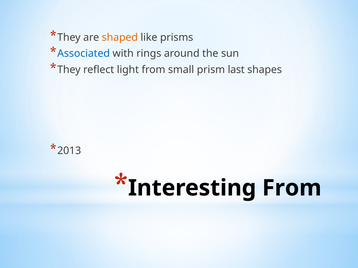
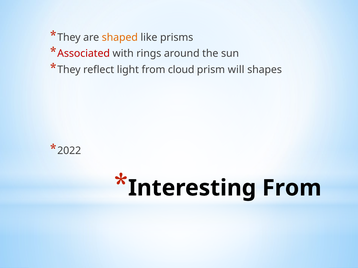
Associated colour: blue -> red (84, 54)
small: small -> cloud (181, 70)
last: last -> will (236, 70)
2013: 2013 -> 2022 (69, 151)
